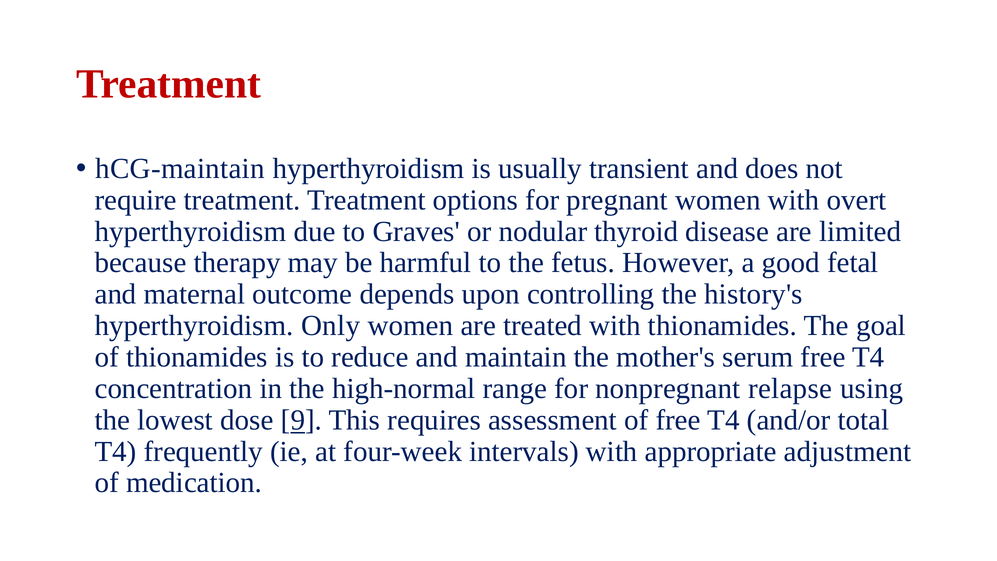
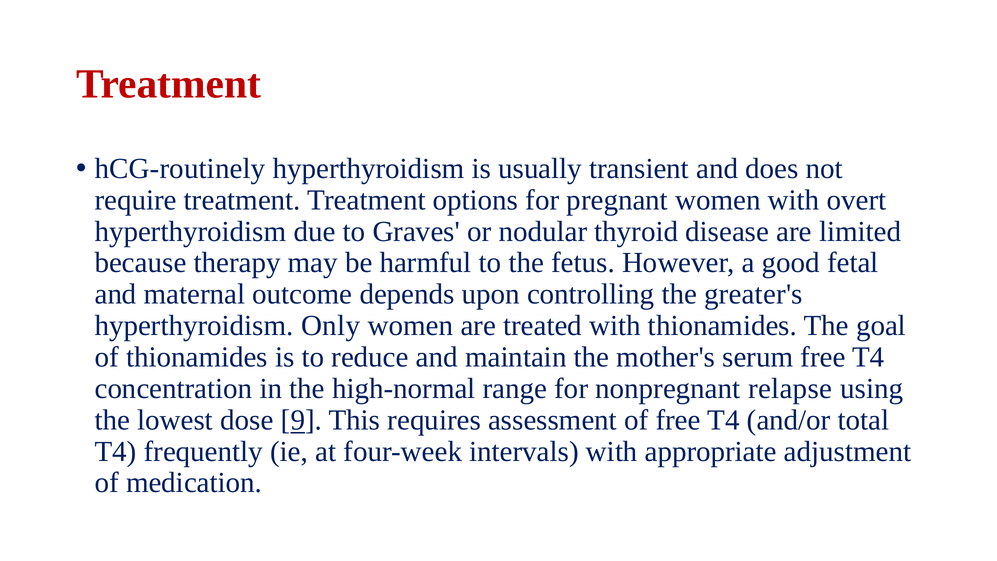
hCG-maintain: hCG-maintain -> hCG-routinely (180, 169)
history's: history's -> greater's (754, 294)
